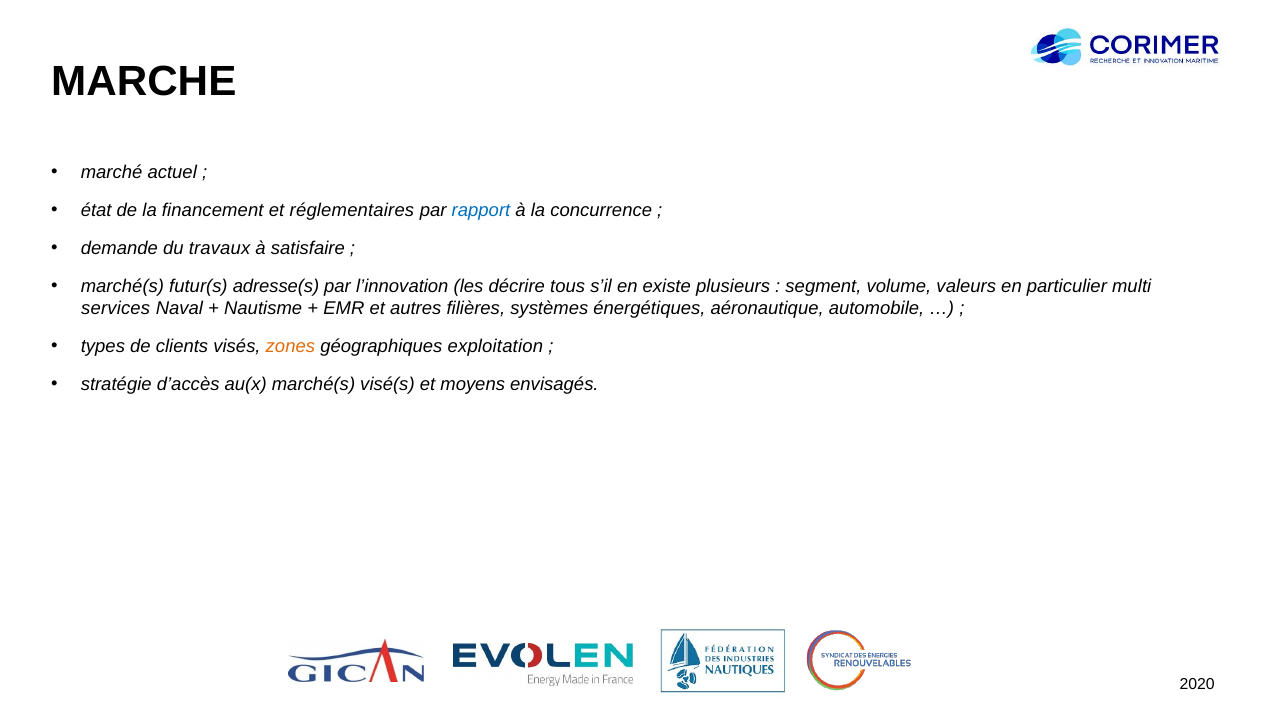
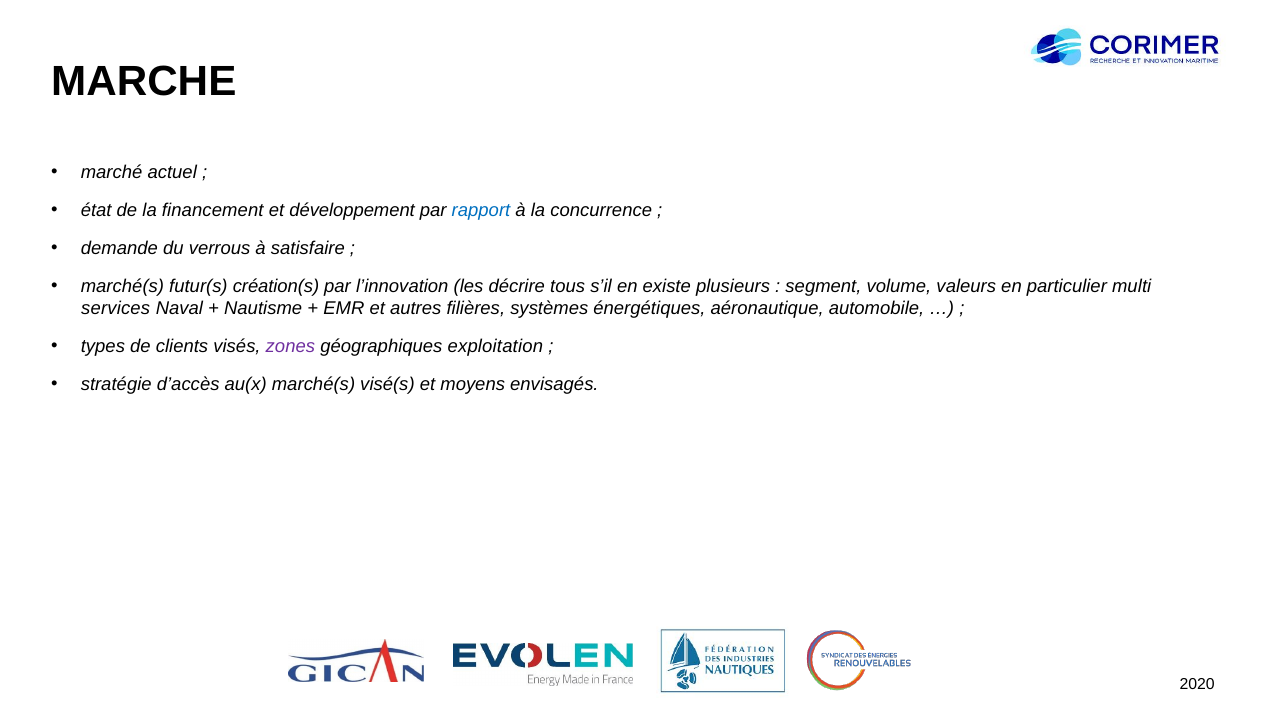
réglementaires: réglementaires -> développement (352, 210)
travaux: travaux -> verrous (220, 248)
adresse(s: adresse(s -> création(s (276, 286)
zones colour: orange -> purple (290, 346)
